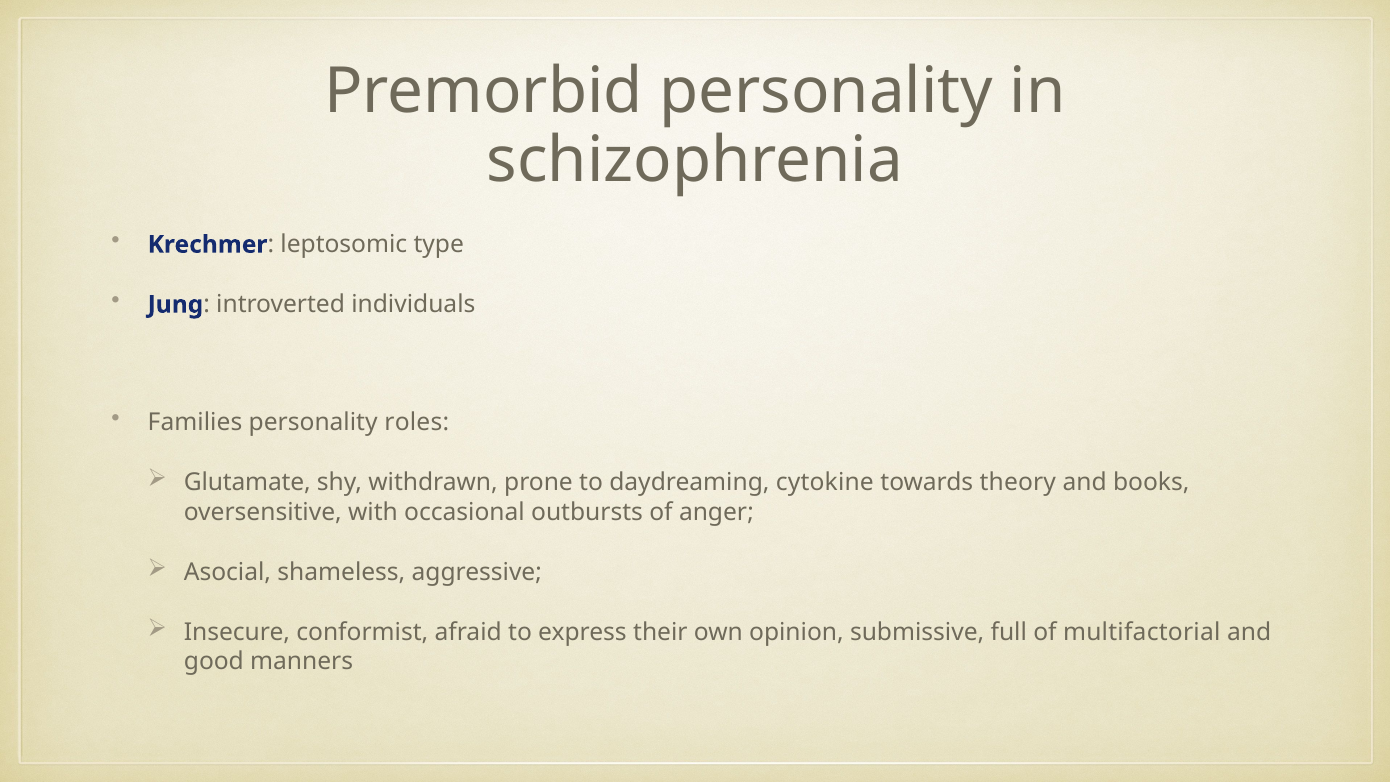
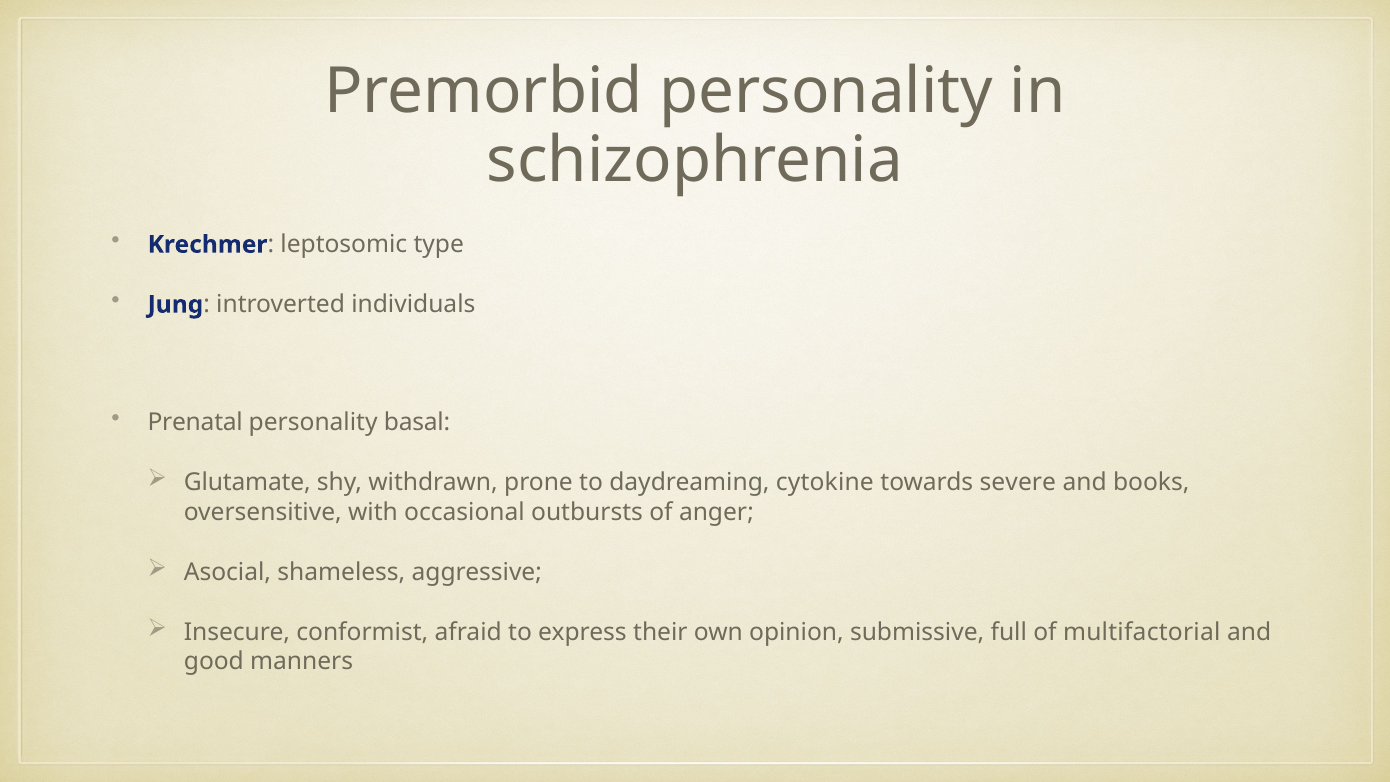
Families: Families -> Prenatal (195, 423)
roles: roles -> basal (417, 423)
theory: theory -> severe (1018, 483)
